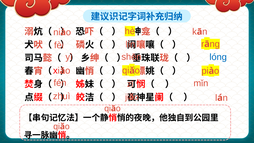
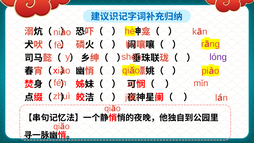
lónɡ colour: blue -> purple (218, 57)
